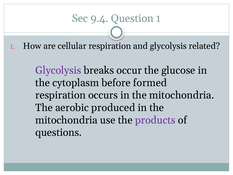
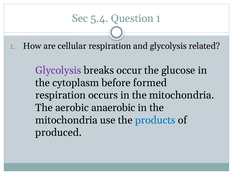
9.4: 9.4 -> 5.4 (99, 18)
produced: produced -> anaerobic (113, 107)
products colour: purple -> blue (155, 120)
questions: questions -> produced (58, 132)
